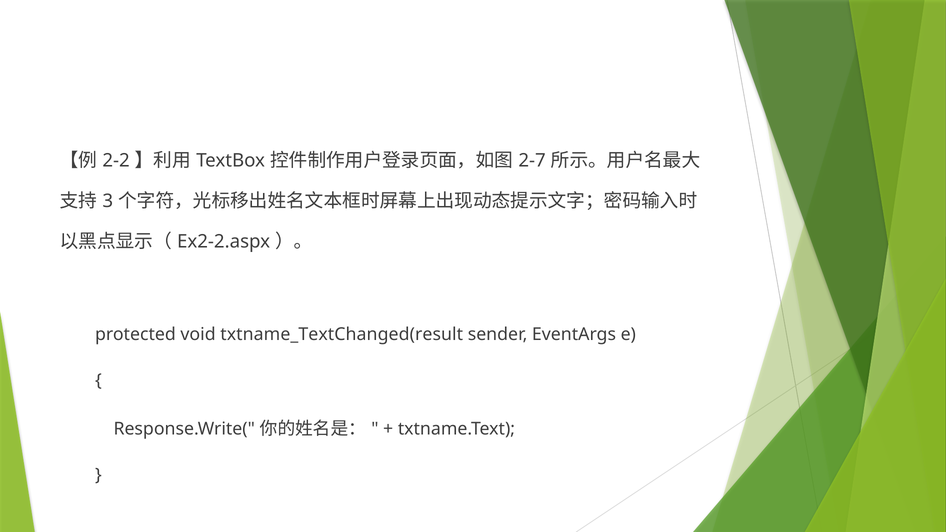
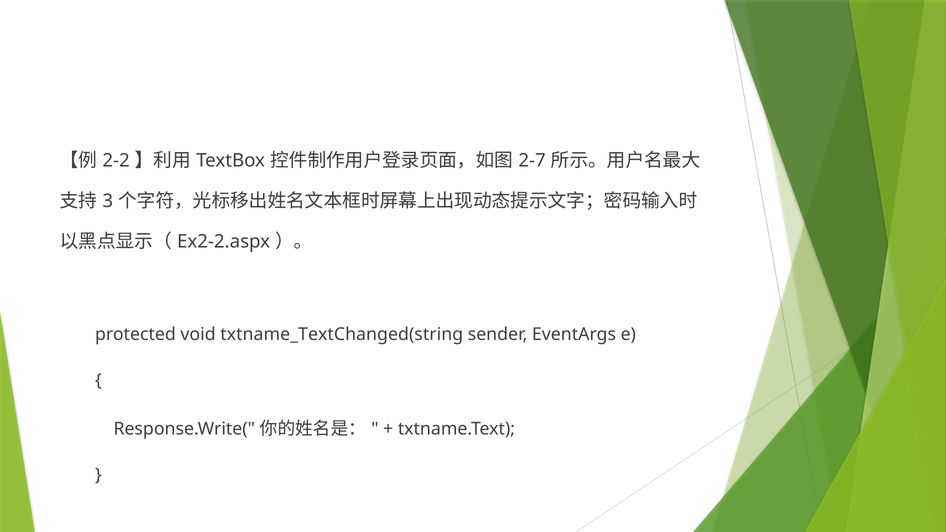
txtname_TextChanged(result: txtname_TextChanged(result -> txtname_TextChanged(string (342, 334)
